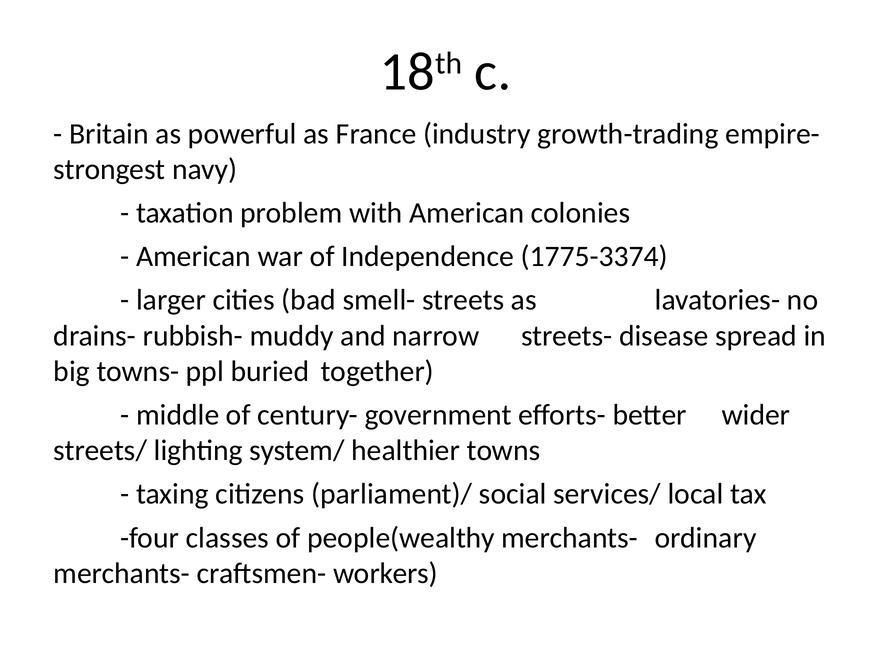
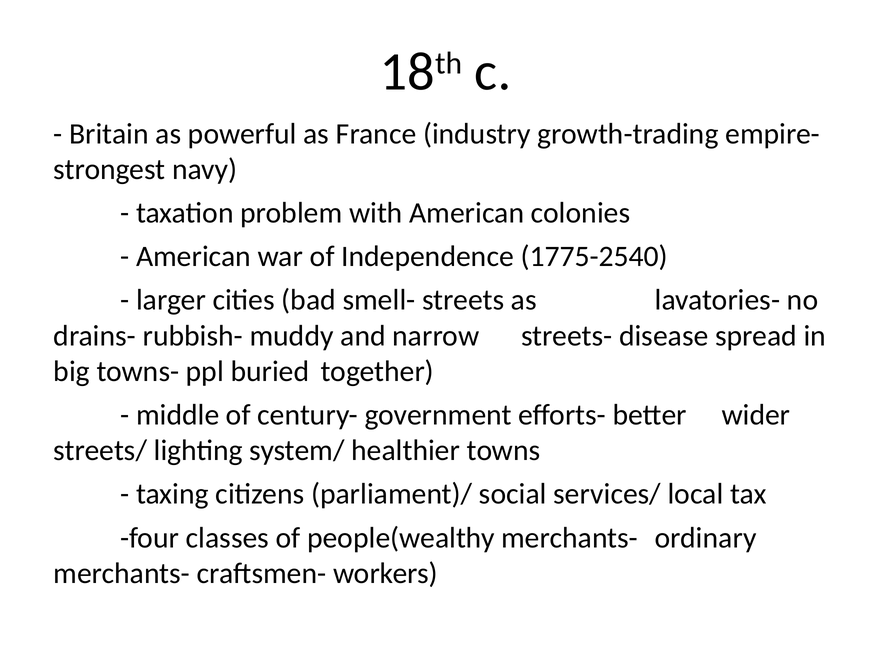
1775-3374: 1775-3374 -> 1775-2540 (594, 257)
